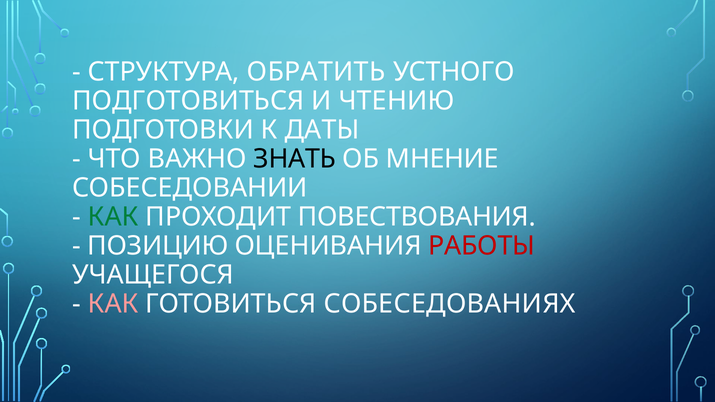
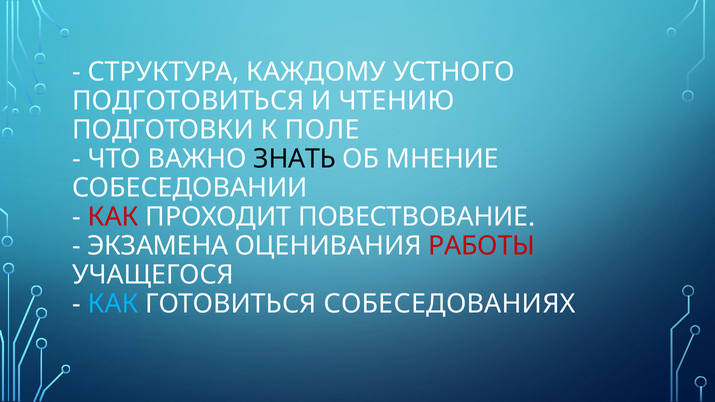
ОБРАТИТЬ: ОБРАТИТЬ -> КАЖДОМУ (316, 72)
ДАТЫ: ДАТЫ -> ПОЛЕ (322, 130)
КАК colour: green -> red (113, 217)
ПОВЕСТВОВАНИЯ: ПОВЕСТВОВАНИЯ -> ПОВЕСТВОВАНИЕ (417, 217)
ПОЗИЦИЮ: ПОЗИЦИЮ -> ЭКЗАМЕНА (158, 246)
КАК colour: pink -> light blue (113, 304)
